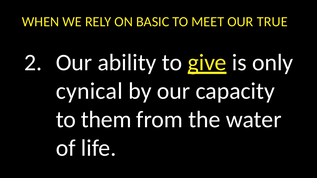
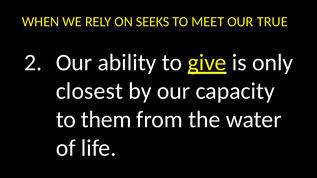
BASIC: BASIC -> SEEKS (153, 22)
cynical: cynical -> closest (89, 91)
